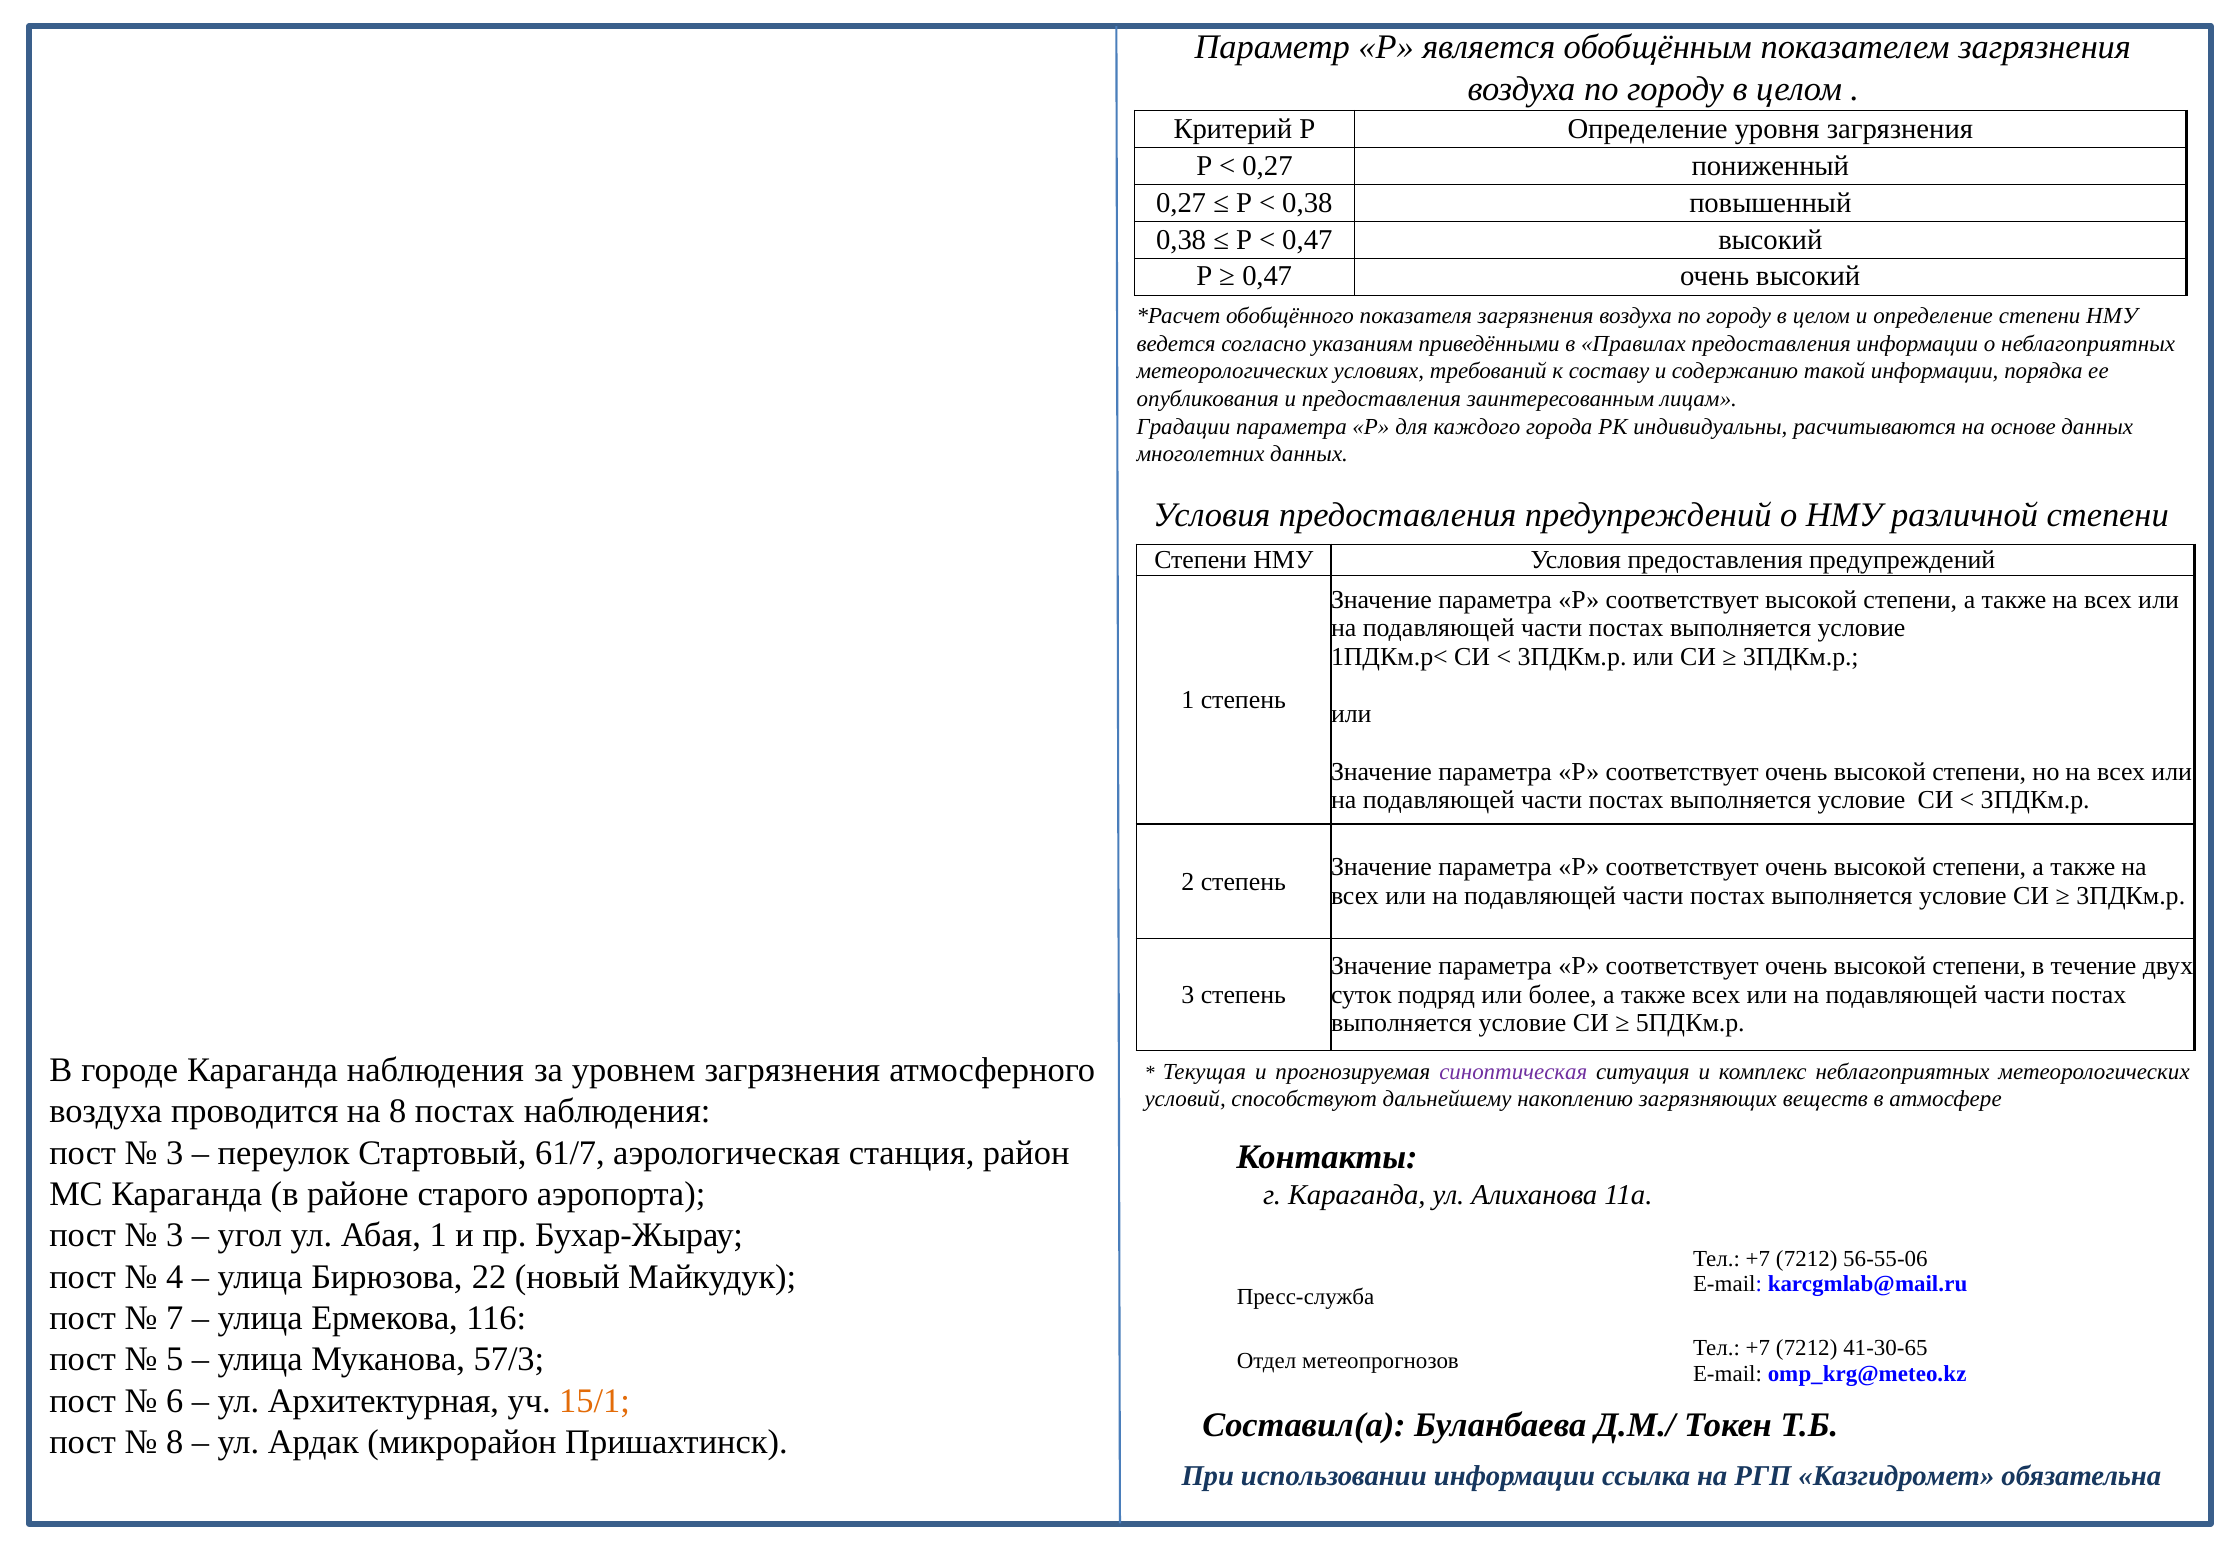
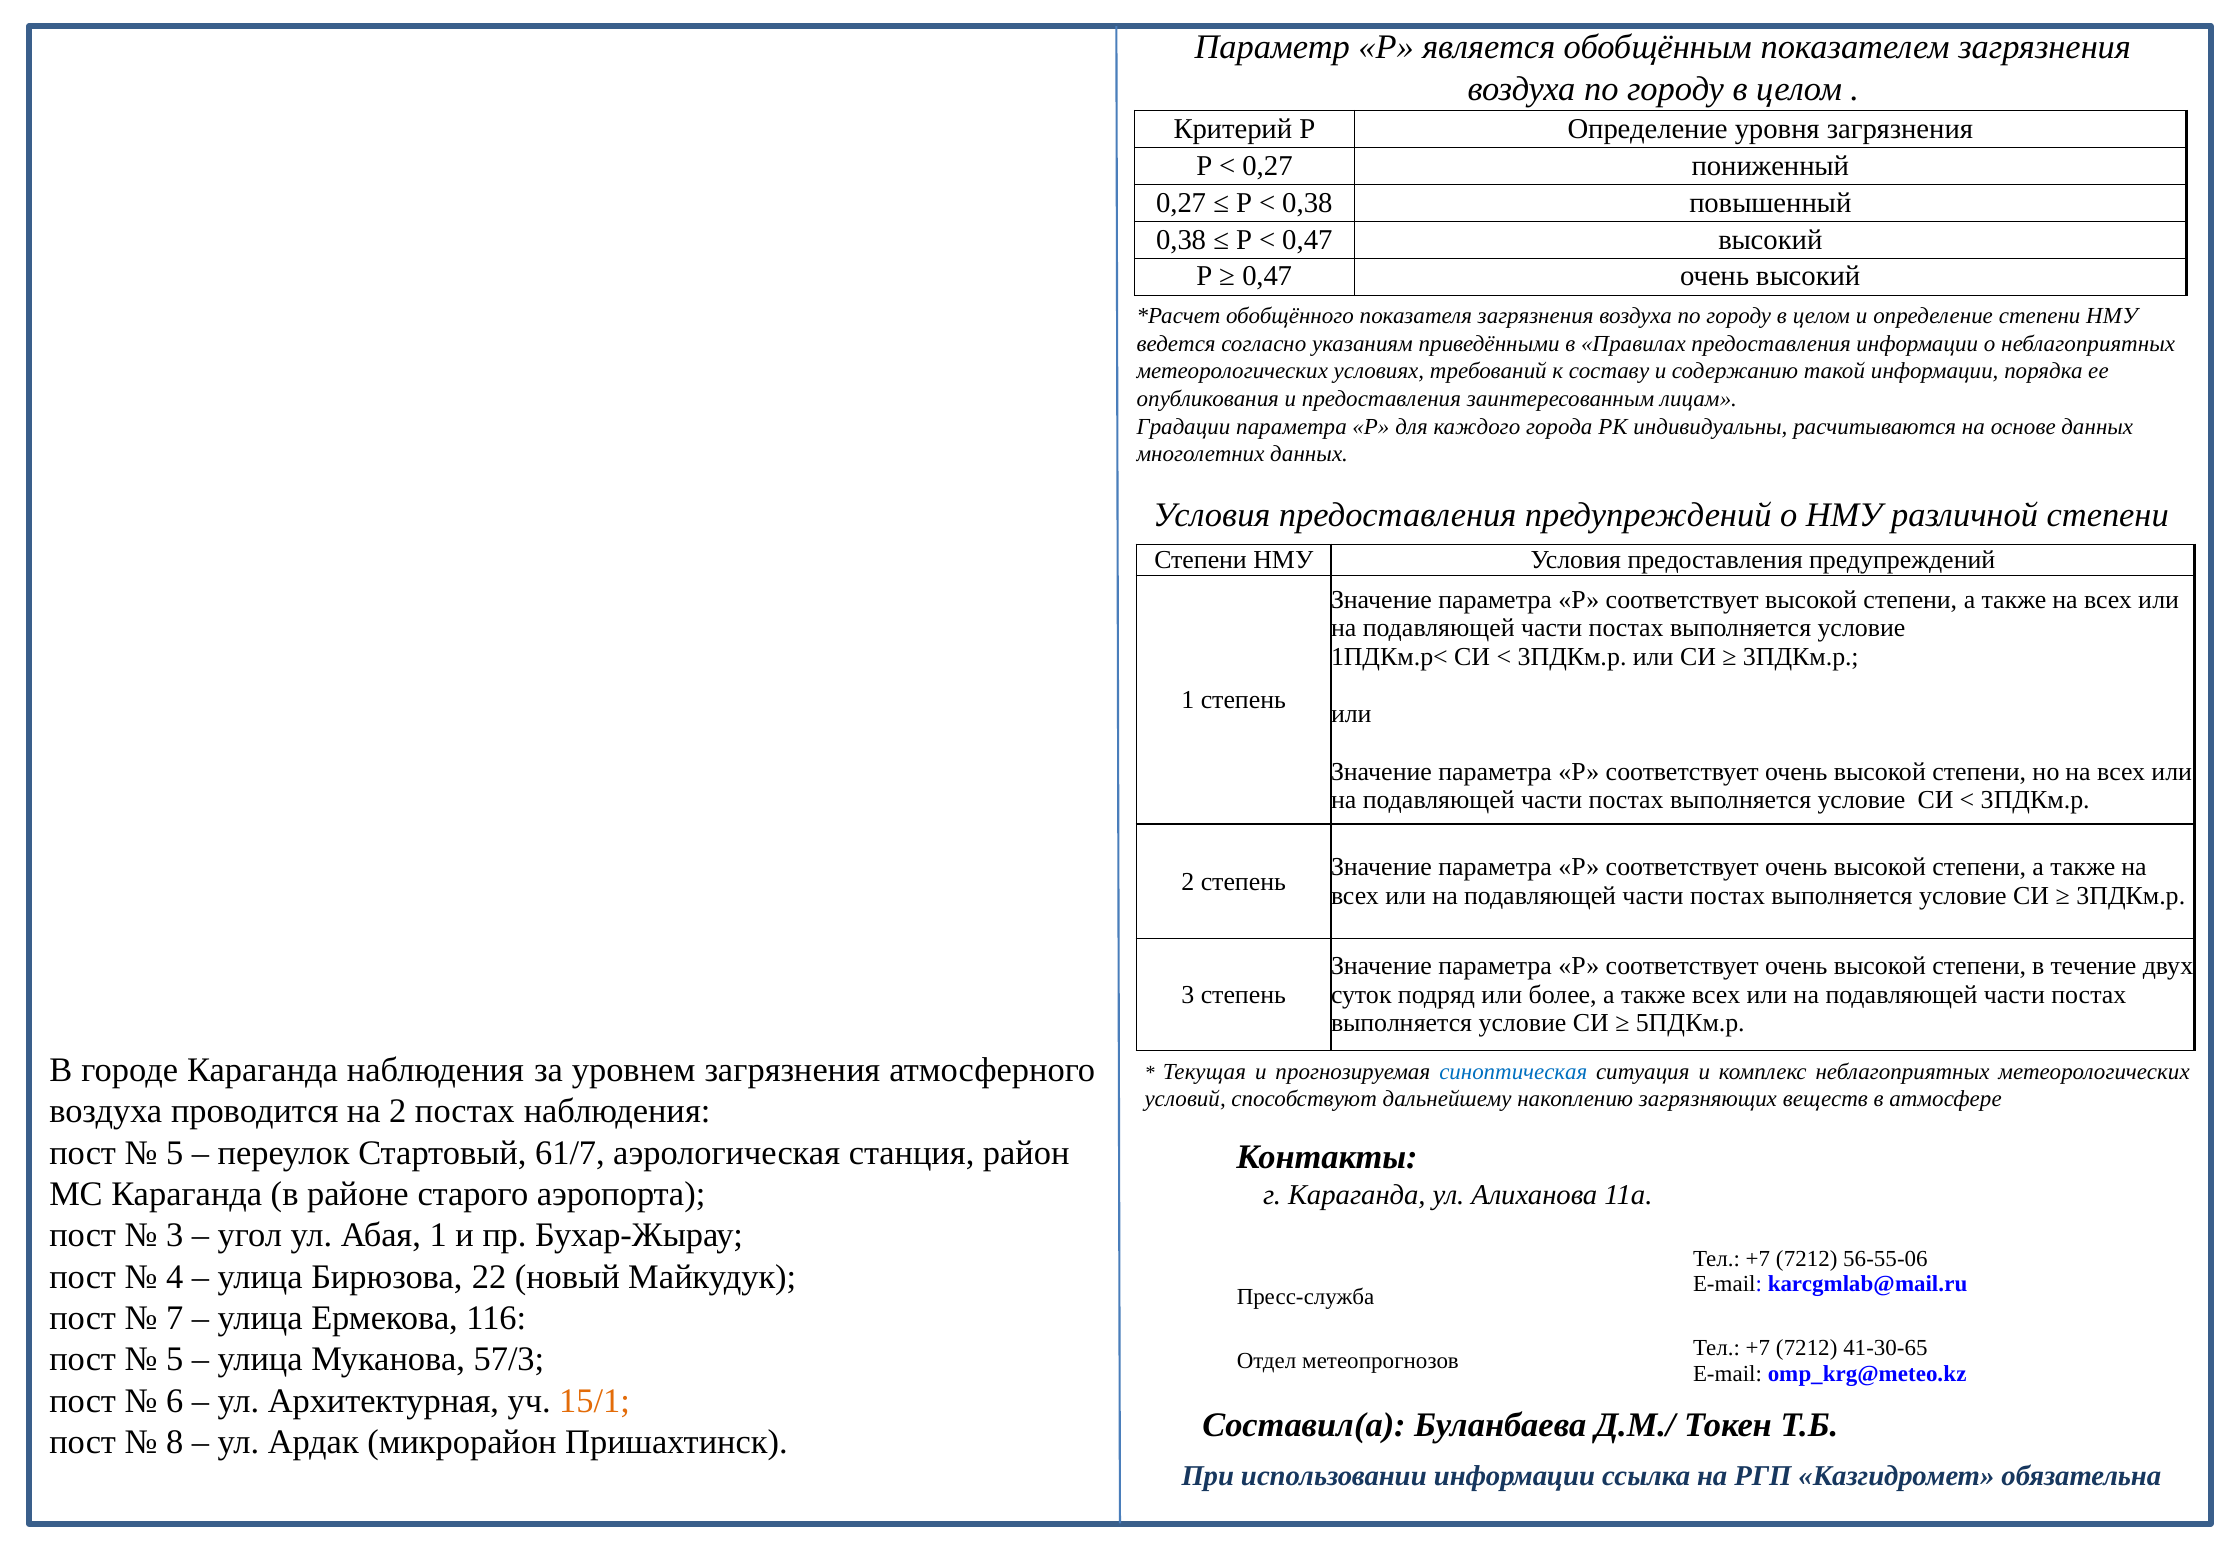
синоптическая colour: purple -> blue (1513, 1072)
на 8: 8 -> 2 (398, 1112)
3: 3 -> 5 (175, 1153)
